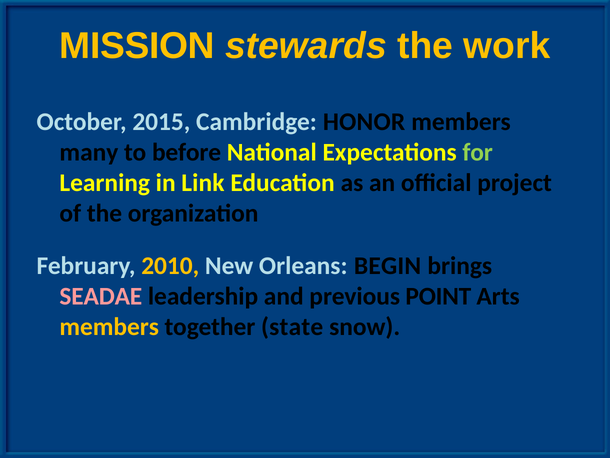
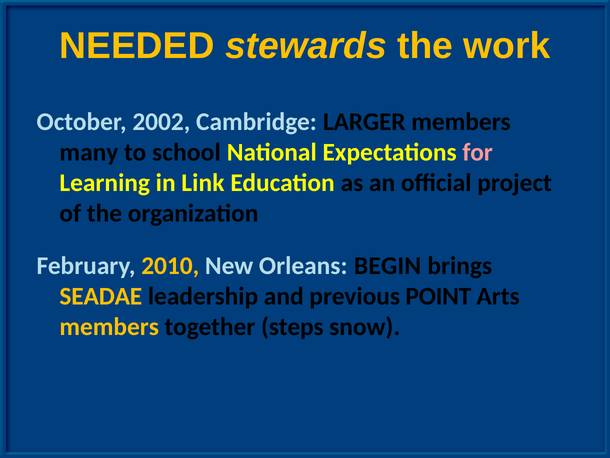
MISSION: MISSION -> NEEDED (137, 46)
2015: 2015 -> 2002 (161, 122)
HONOR: HONOR -> LARGER (364, 122)
before: before -> school (186, 152)
for colour: light green -> pink (478, 152)
SEADAE colour: pink -> yellow (101, 296)
state: state -> steps (292, 326)
